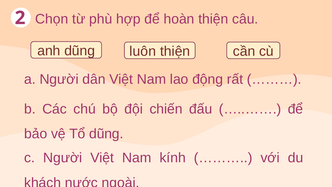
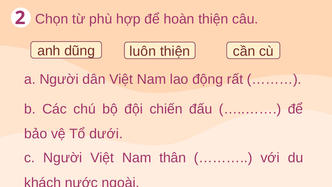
Tổ dũng: dũng -> dưới (106, 134)
kính: kính -> thân (173, 158)
